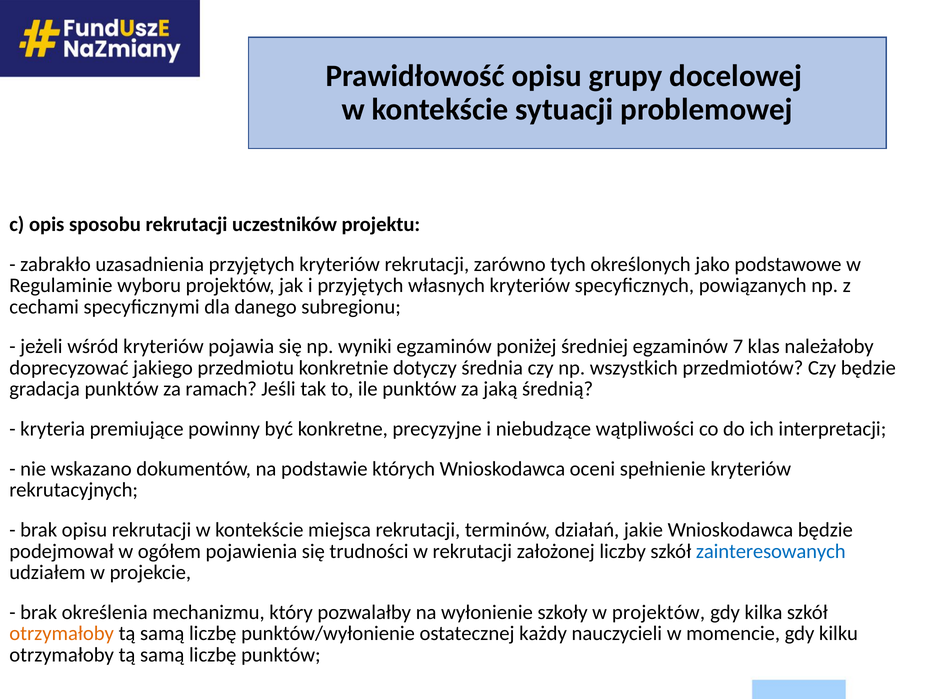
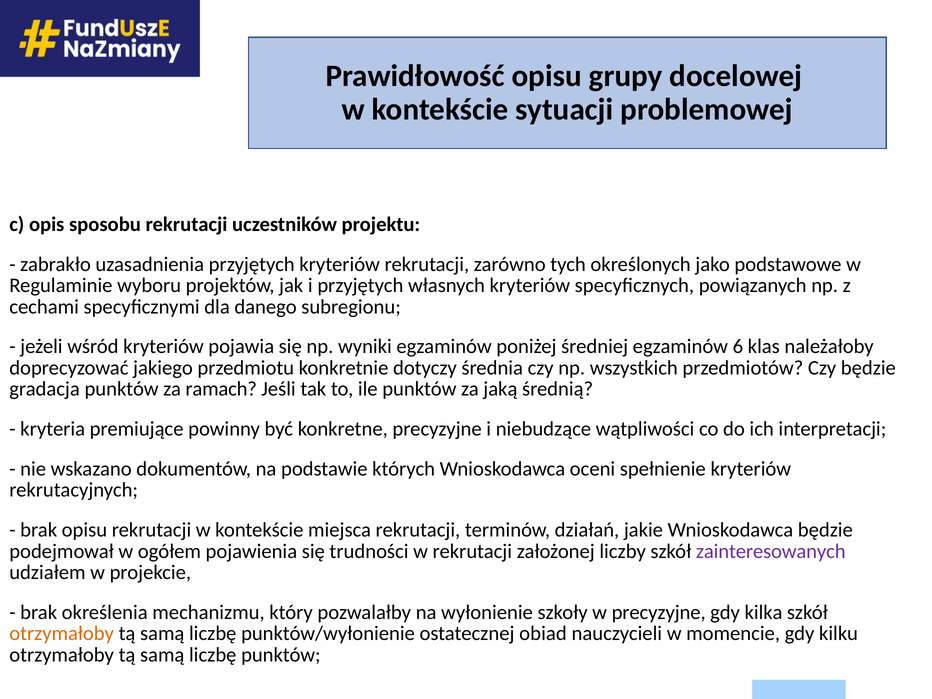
7: 7 -> 6 (738, 347)
zainteresowanych colour: blue -> purple (771, 551)
w projektów: projektów -> precyzyjne (659, 612)
każdy: każdy -> obiad (543, 634)
